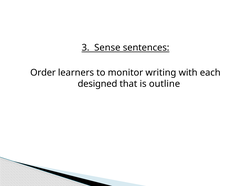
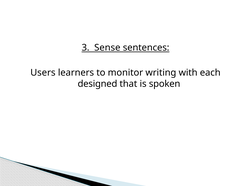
Order: Order -> Users (43, 73)
outline: outline -> spoken (165, 84)
